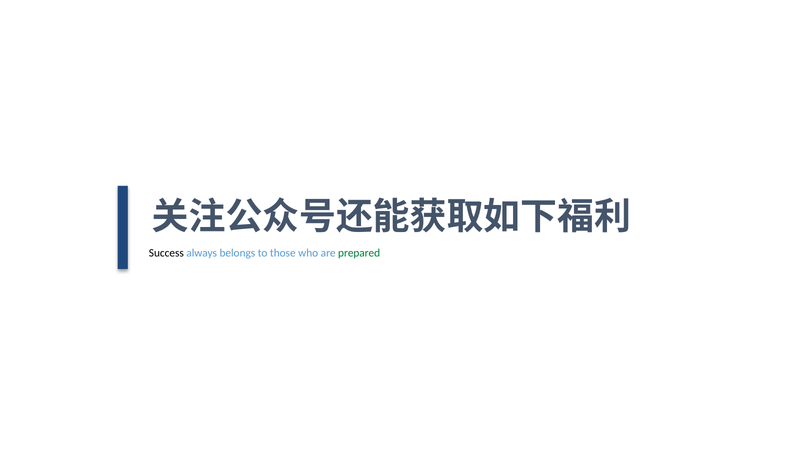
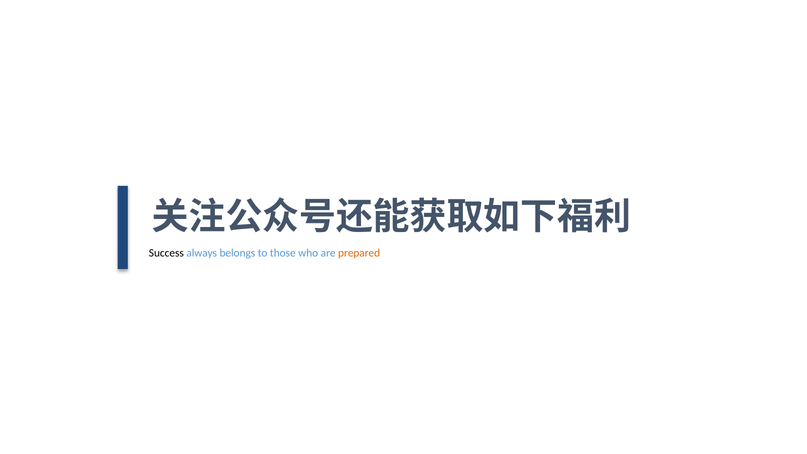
prepared colour: green -> orange (359, 253)
